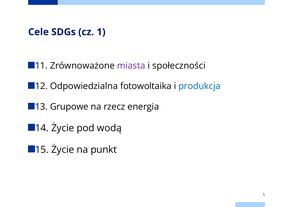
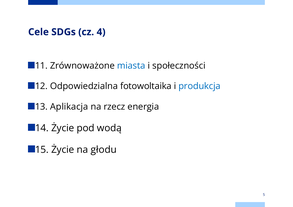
1: 1 -> 4 (101, 32)
miasta colour: purple -> blue (131, 66)
Grupowe: Grupowe -> Aplikacja (69, 107)
punkt: punkt -> głodu (104, 150)
